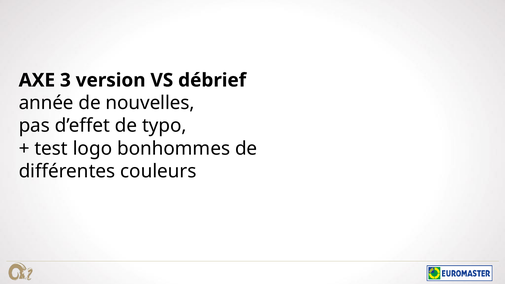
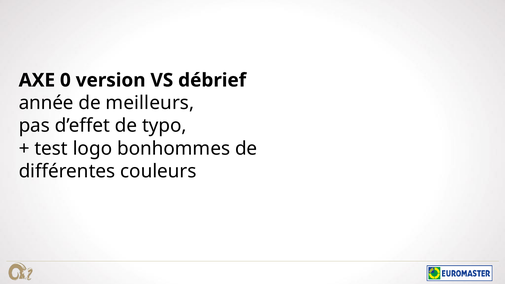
3: 3 -> 0 (65, 80)
nouvelles: nouvelles -> meilleurs (150, 103)
